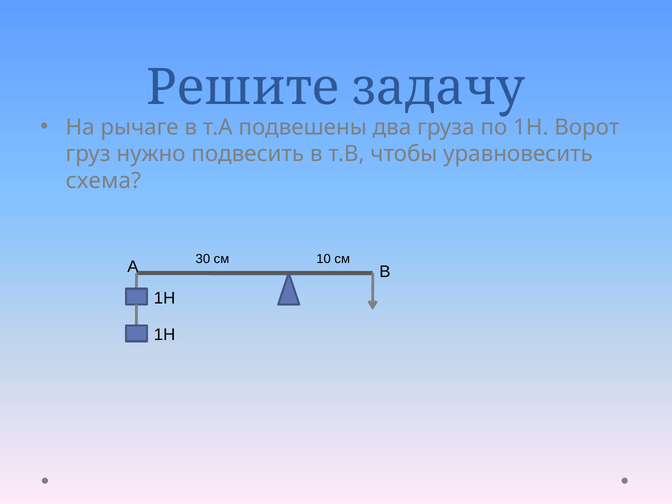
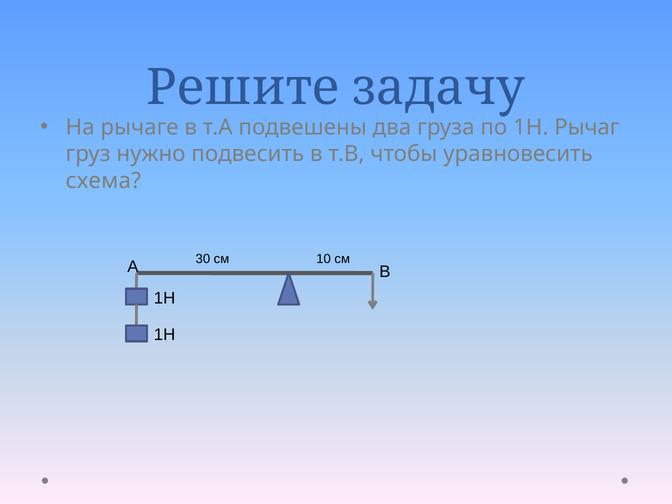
Ворот: Ворот -> Рычаг (587, 127)
